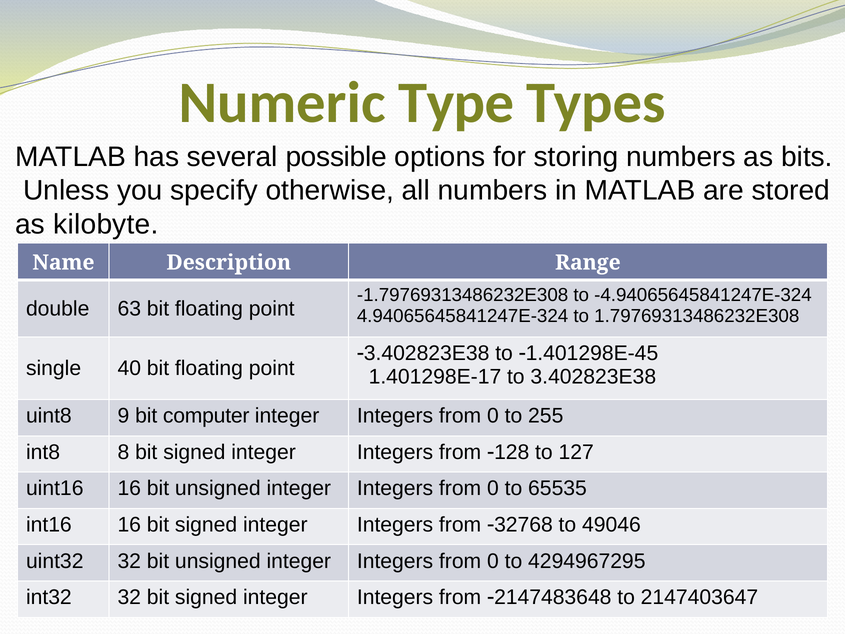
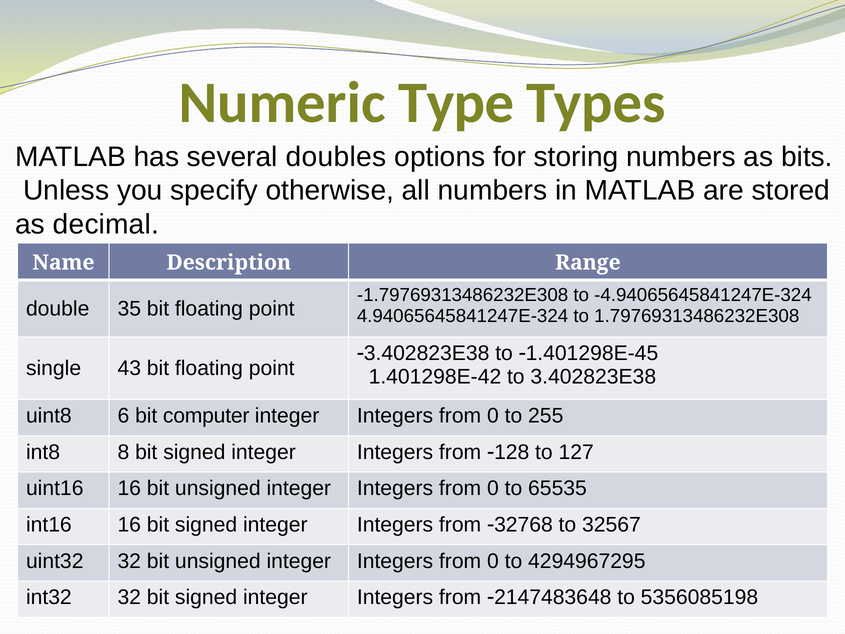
possible: possible -> doubles (336, 157)
kilobyte: kilobyte -> decimal (106, 224)
63: 63 -> 35 (129, 309)
40: 40 -> 43 (129, 368)
1.401298E-17: 1.401298E-17 -> 1.401298E-42 (435, 377)
9: 9 -> 6 (123, 416)
49046: 49046 -> 32567 (611, 525)
2147403647: 2147403647 -> 5356085198 (699, 597)
